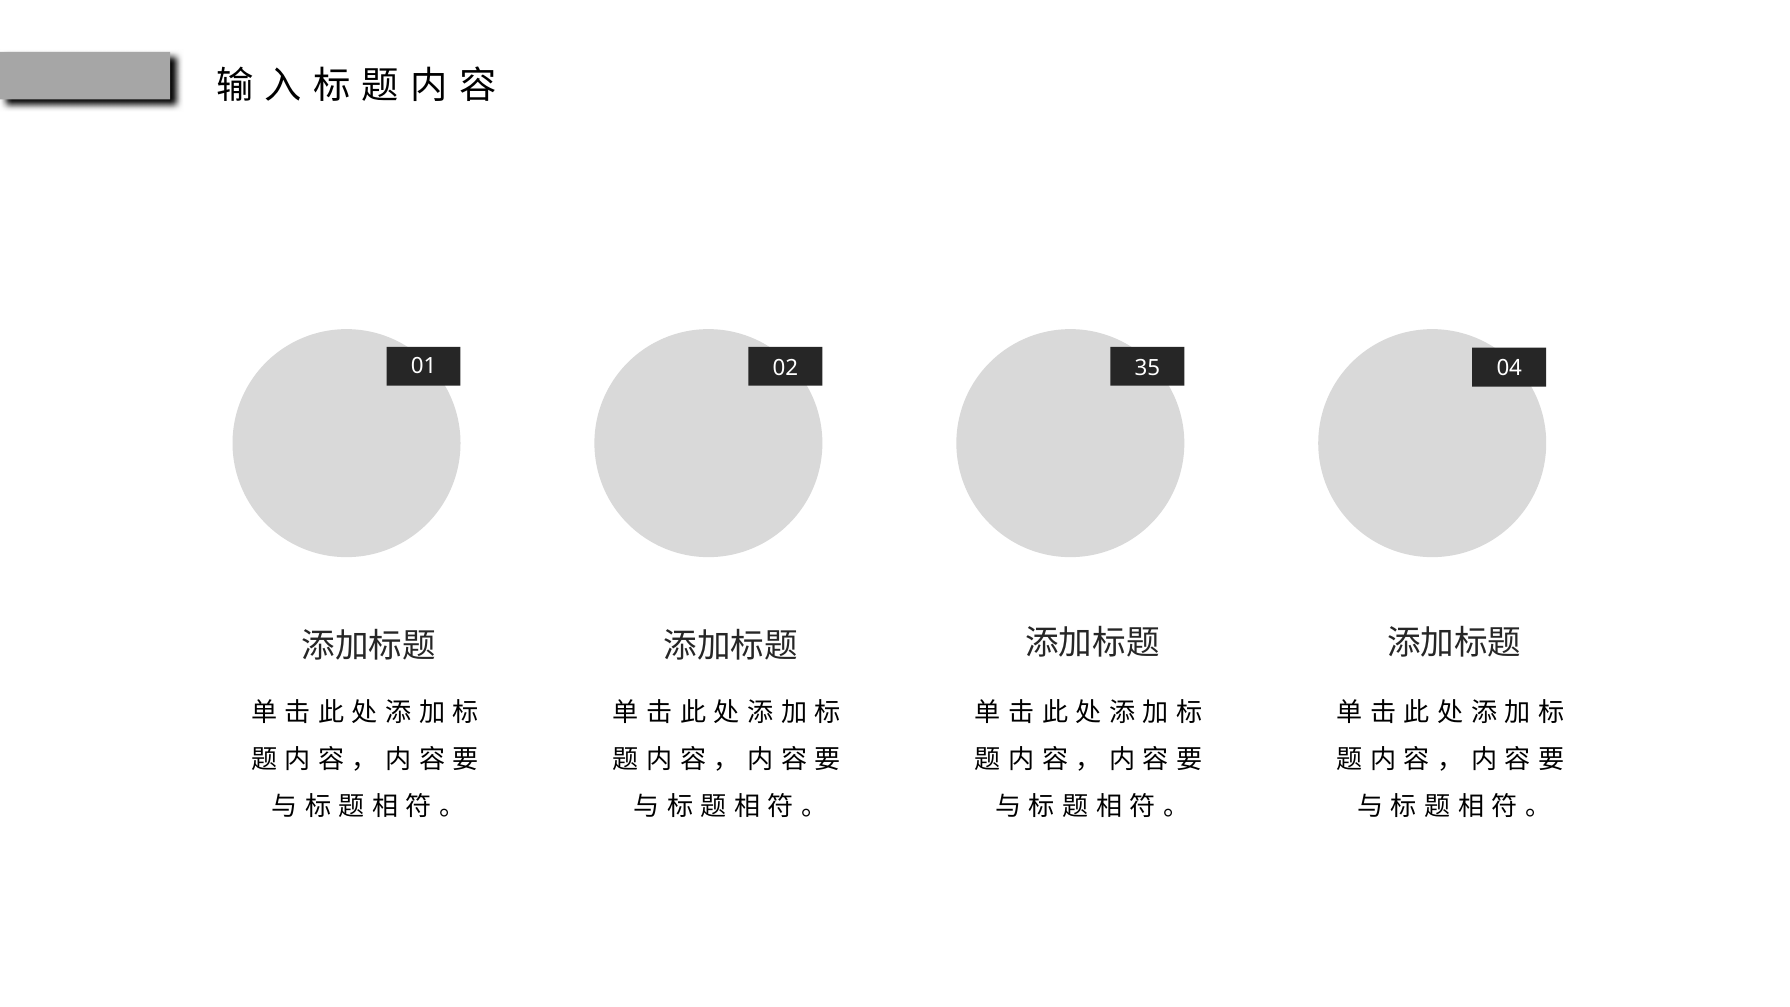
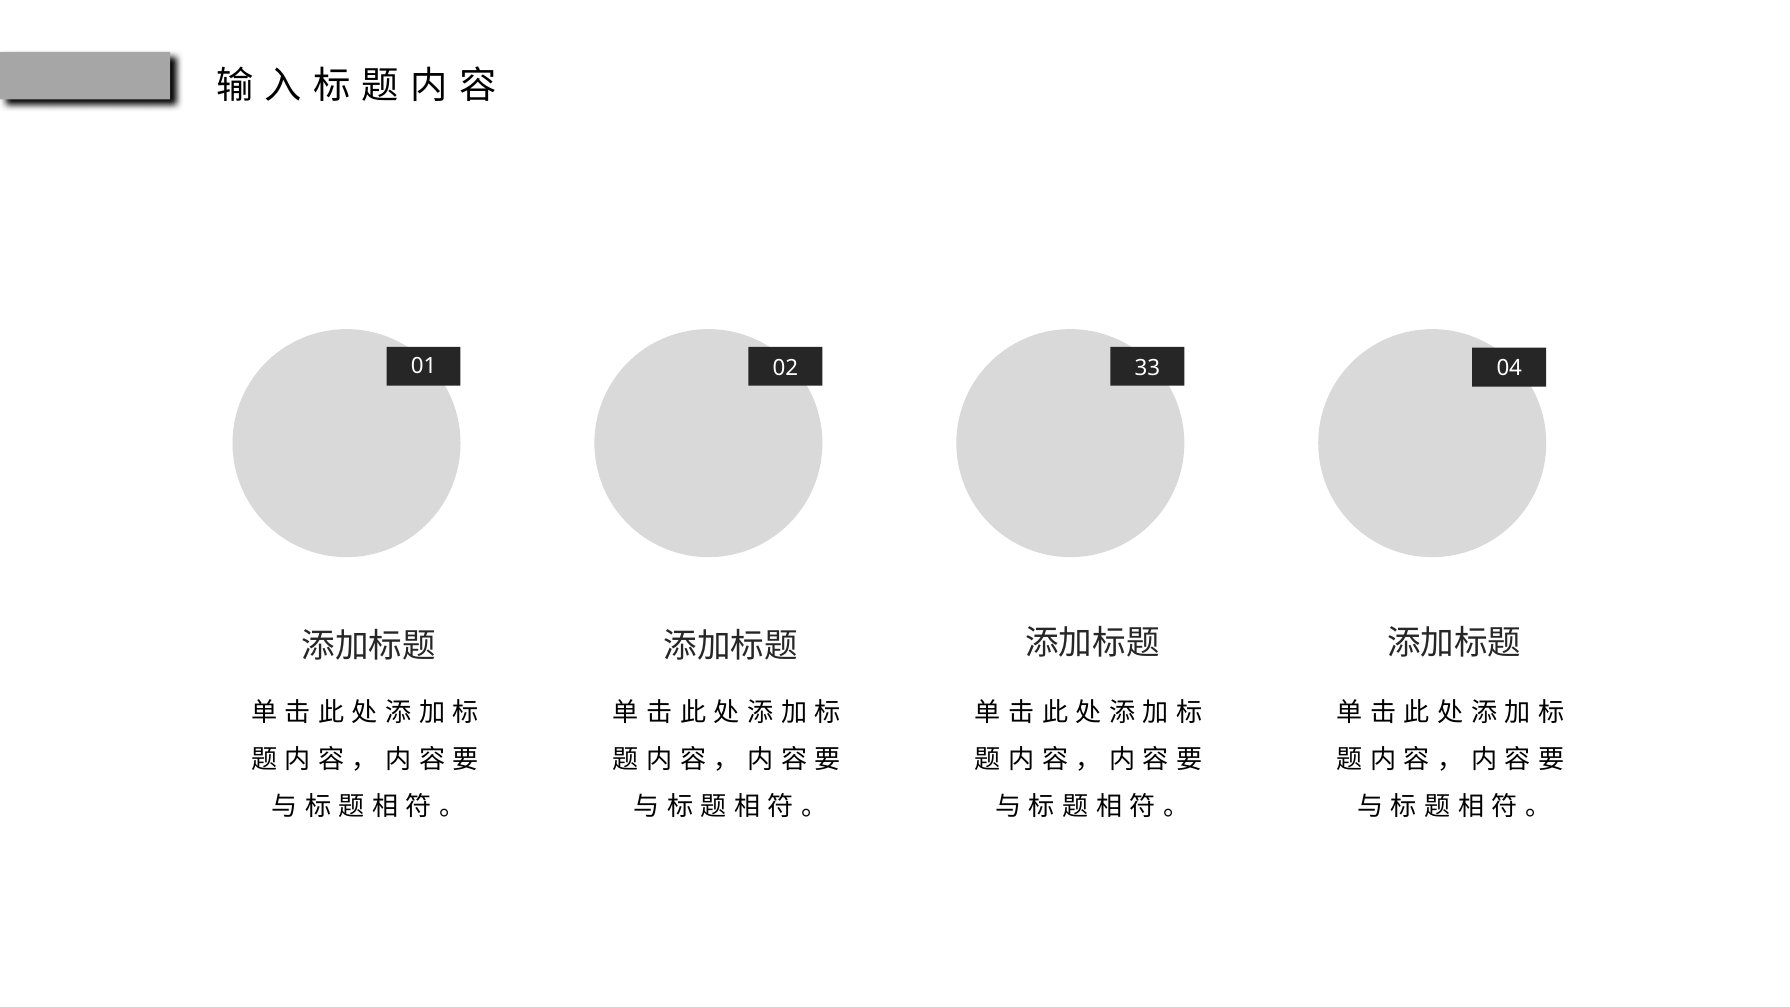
35: 35 -> 33 (1147, 368)
